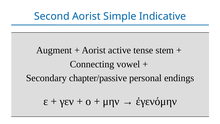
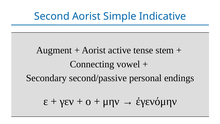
chapter/passive: chapter/passive -> second/passive (98, 78)
